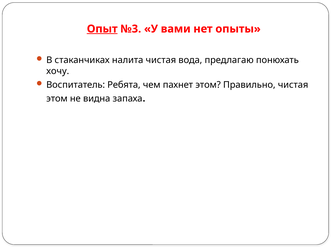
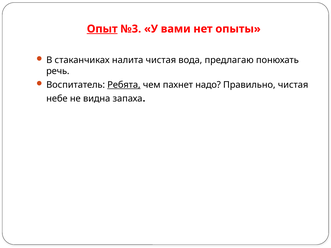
хочу: хочу -> речь (58, 71)
Ребята underline: none -> present (124, 85)
пахнет этом: этом -> надо (208, 85)
этом: этом -> небе (57, 99)
